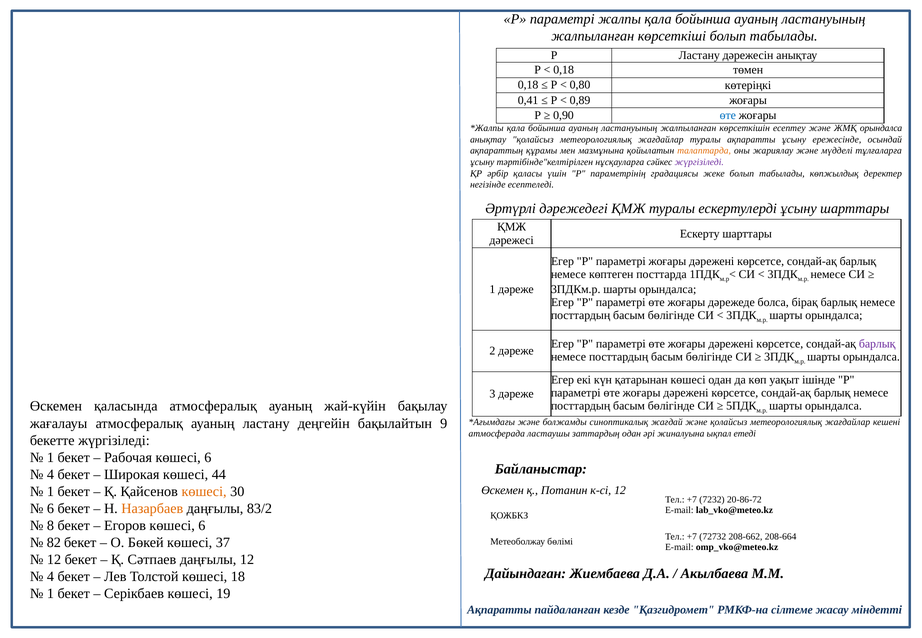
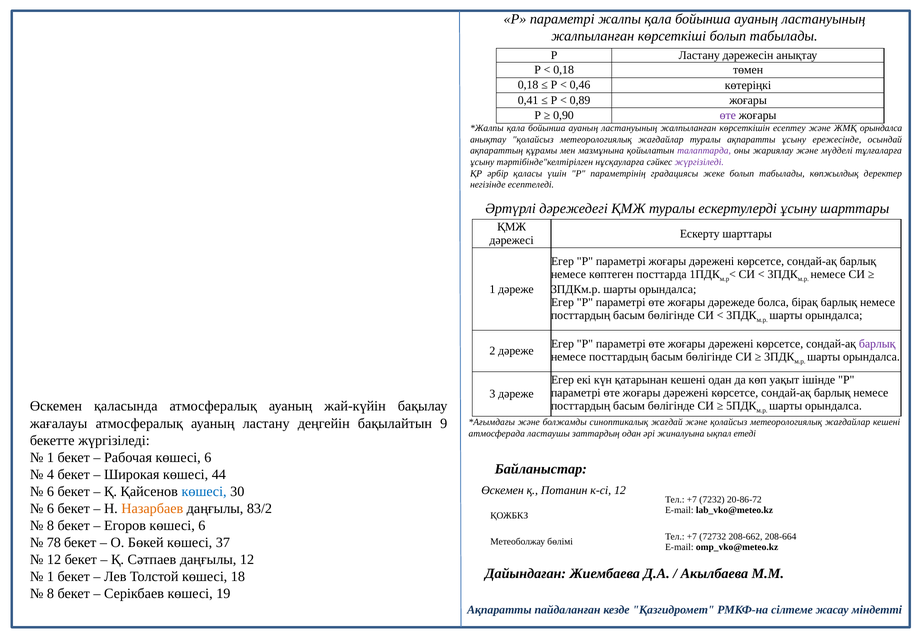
0,80: 0,80 -> 0,46 (580, 85)
өте colour: blue -> purple (728, 116)
талаптарда colour: orange -> purple (704, 151)
қатарынан көшесі: көшесі -> кешені (688, 380)
1: 1 -> 6 (51, 492)
көшесі colour: orange -> blue (204, 492)
82: 82 -> 78 (54, 543)
4: 4 -> 1 (51, 577)
1: 1 -> 8 (51, 594)
